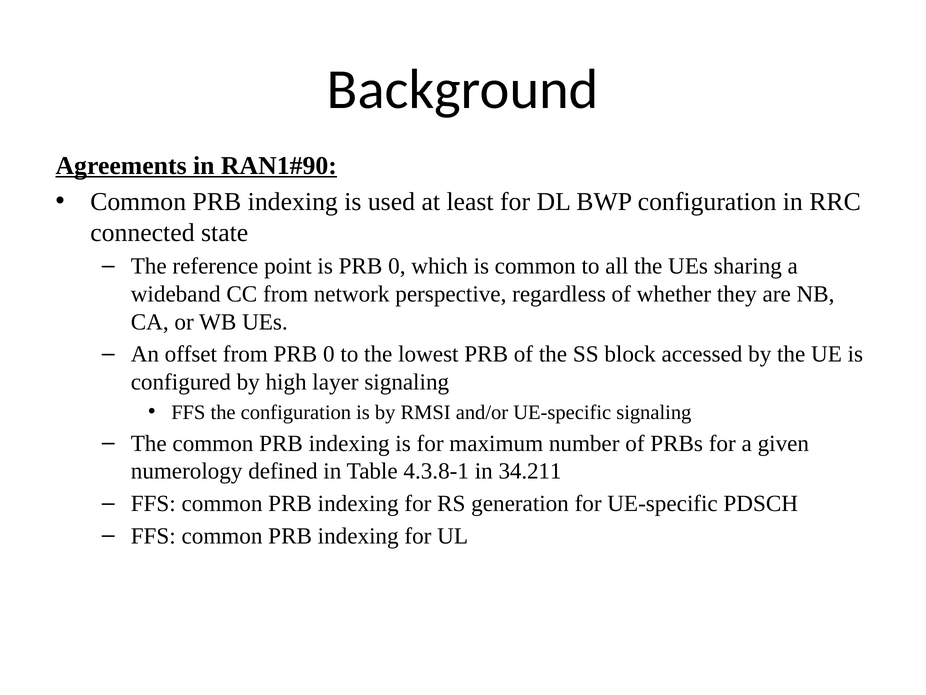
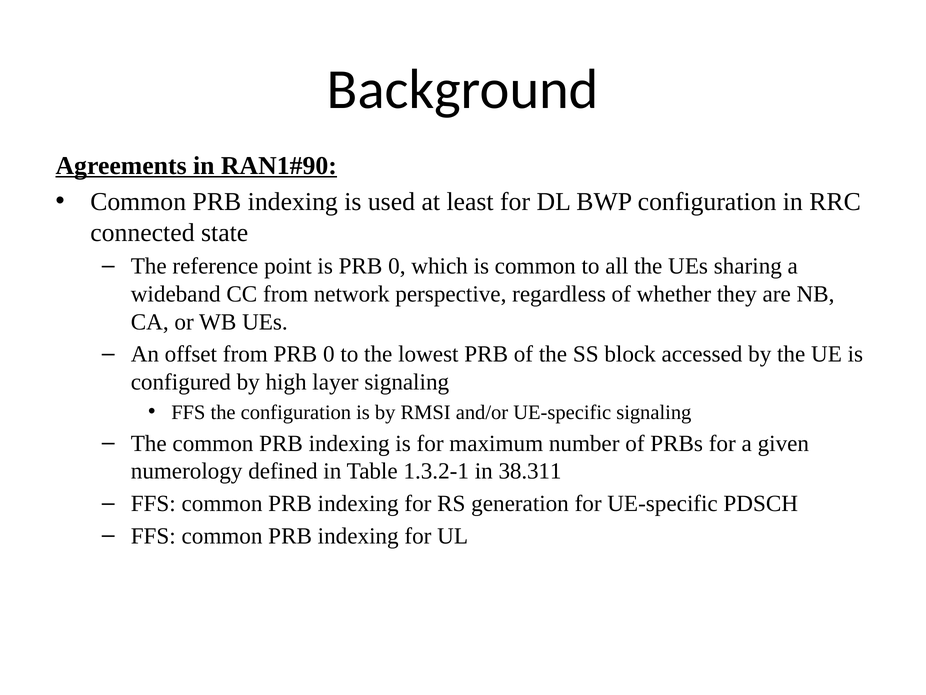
4.3.8-1: 4.3.8-1 -> 1.3.2-1 (436, 471)
34.211: 34.211 -> 38.311 (530, 471)
